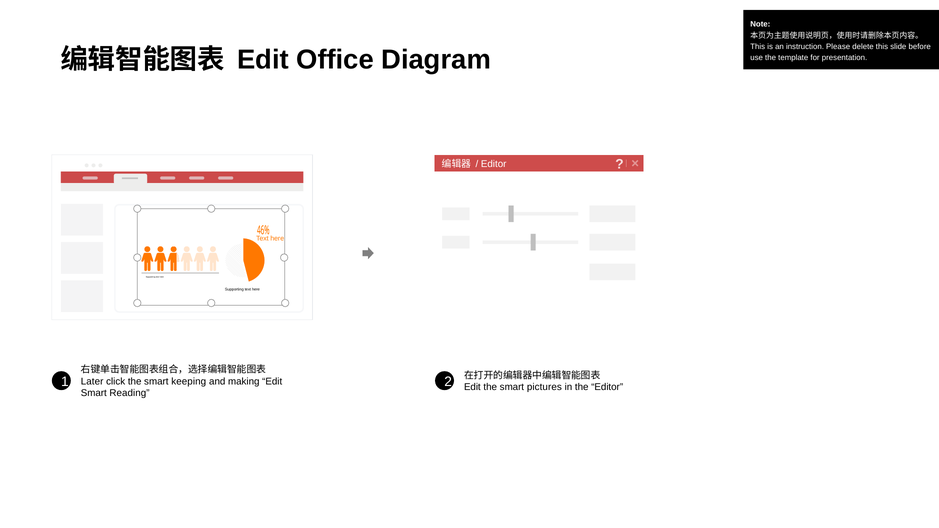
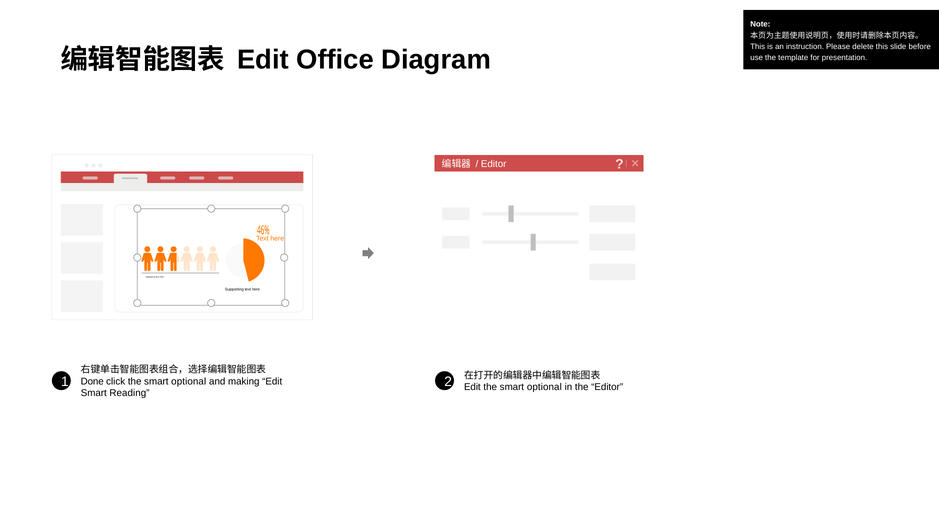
Later: Later -> Done (92, 381)
click the smart keeping: keeping -> optional (189, 381)
Edit the smart pictures: pictures -> optional (544, 387)
